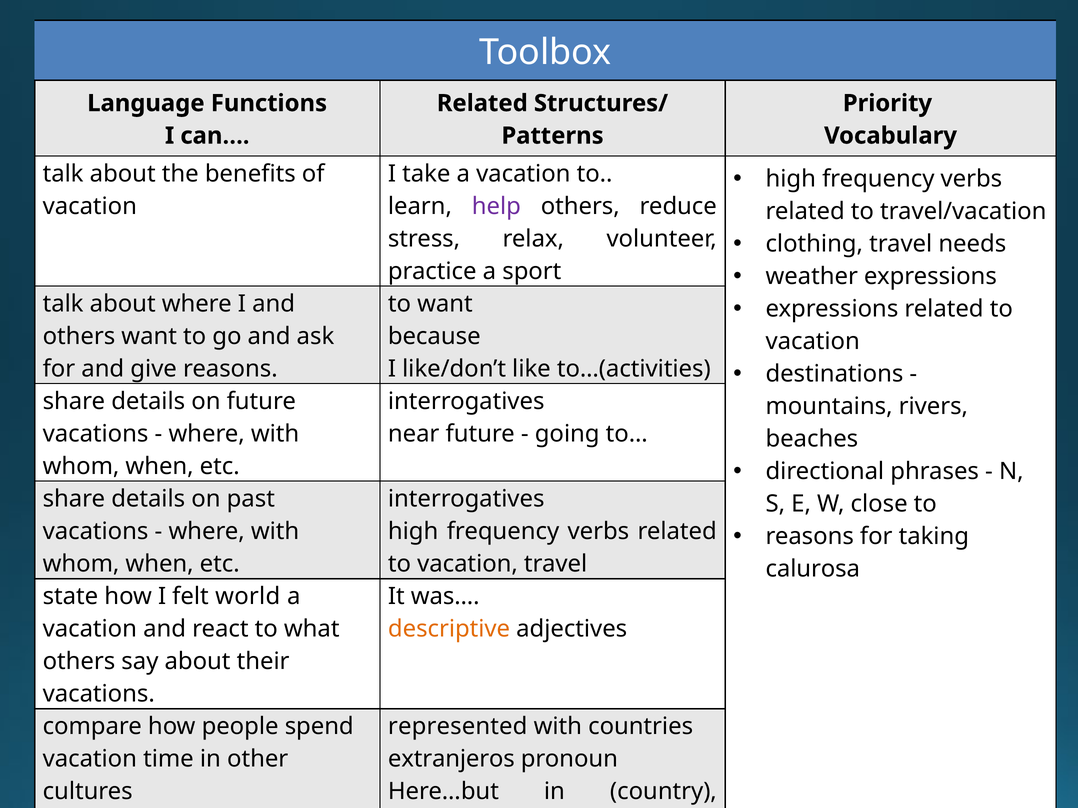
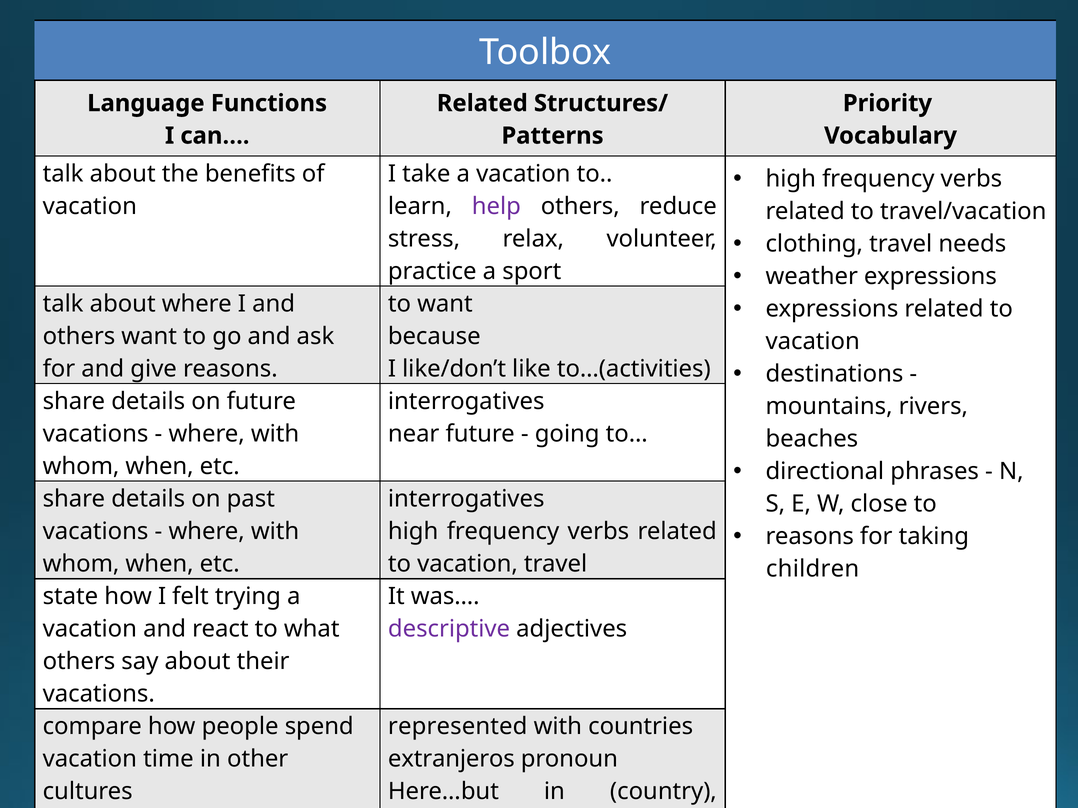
calurosa: calurosa -> children (813, 569)
world: world -> trying (248, 597)
descriptive colour: orange -> purple (449, 629)
